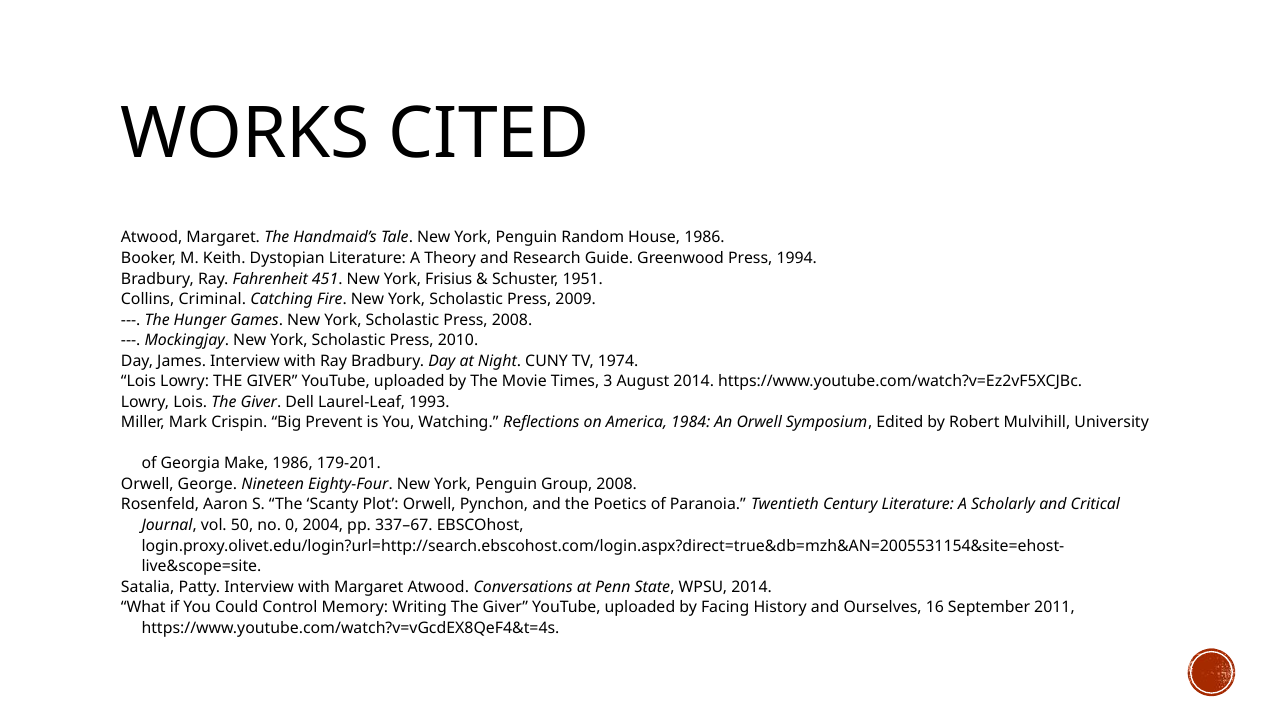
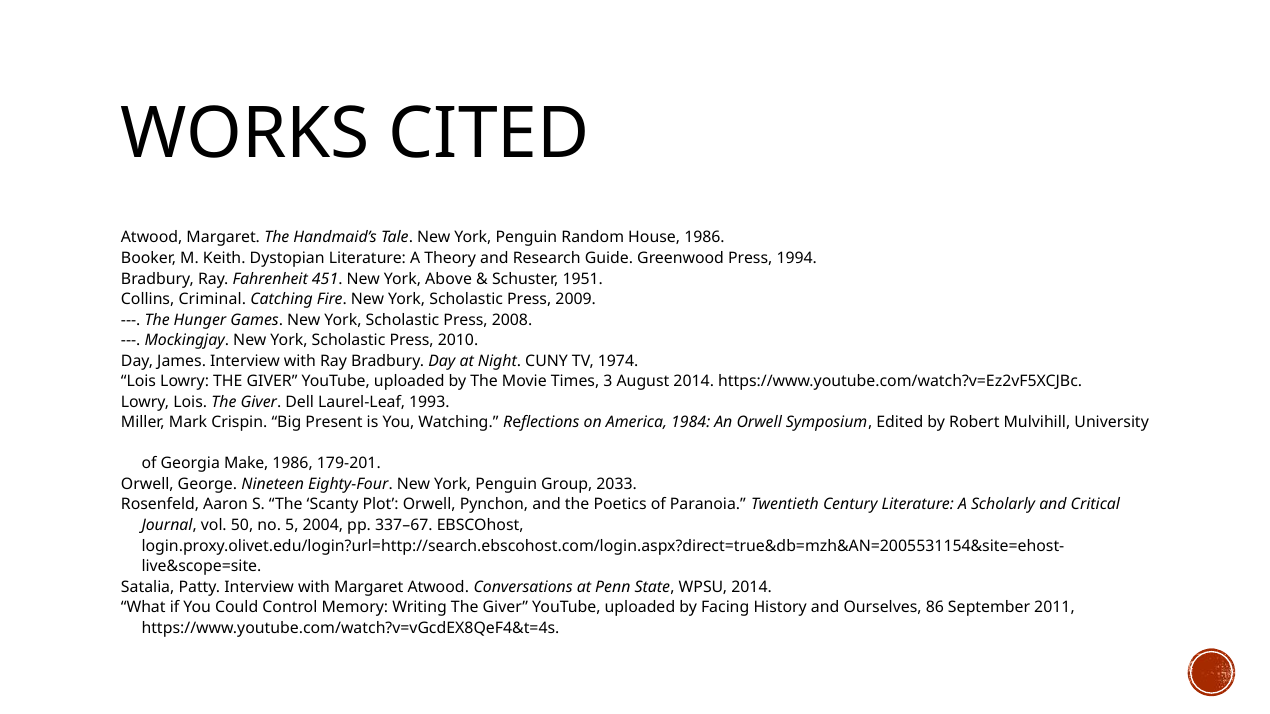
Frisius: Frisius -> Above (449, 279)
Prevent: Prevent -> Present (334, 423)
Group 2008: 2008 -> 2033 (617, 484)
0: 0 -> 5 (292, 526)
16: 16 -> 86 (935, 608)
